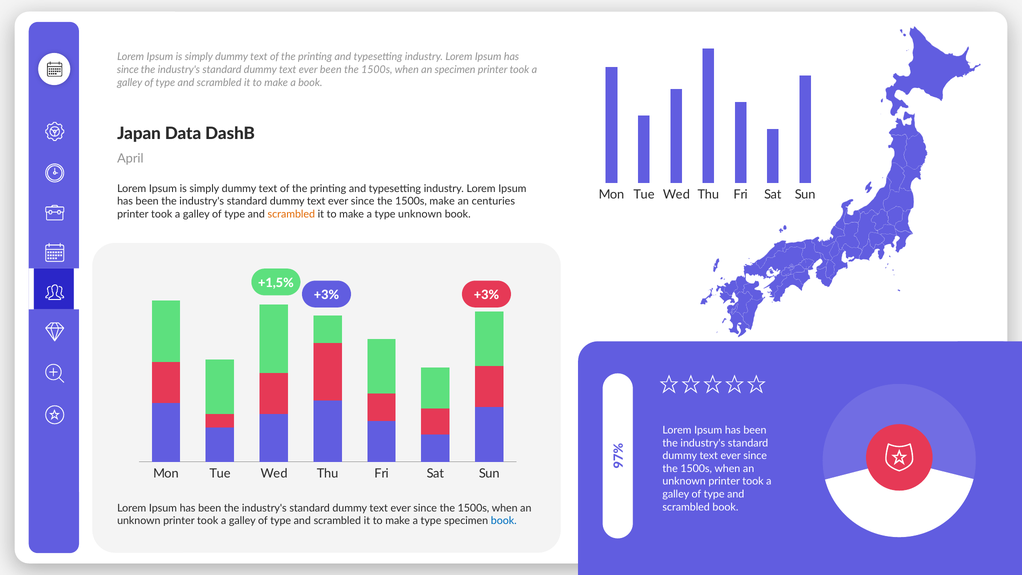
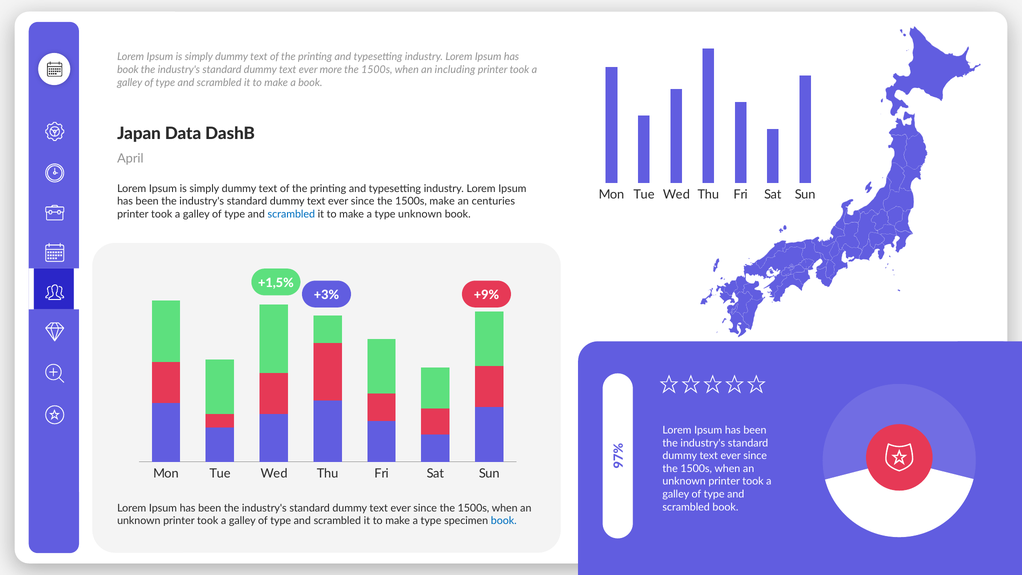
since: since -> book (128, 70)
ever been: been -> more (331, 70)
an specimen: specimen -> including (455, 70)
scrambled colour: orange -> blue (291, 214)
+3%: +3% -> +9% (486, 295)
